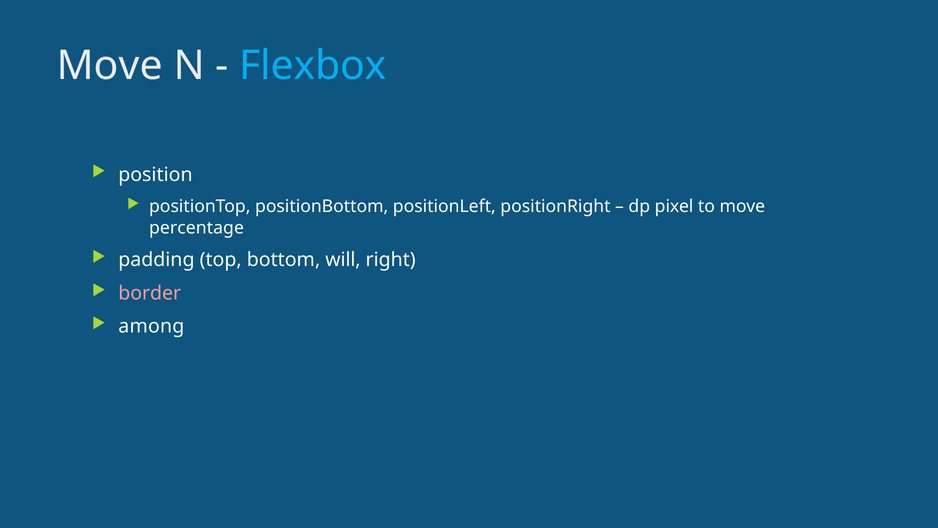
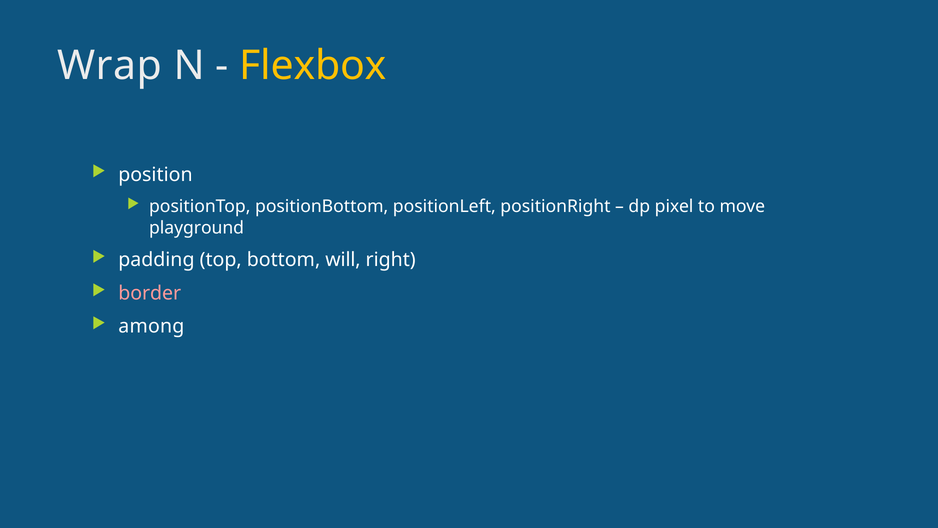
Move: Move -> Wrap (110, 66)
Flexbox colour: light blue -> yellow (313, 66)
percentage: percentage -> playground (197, 228)
